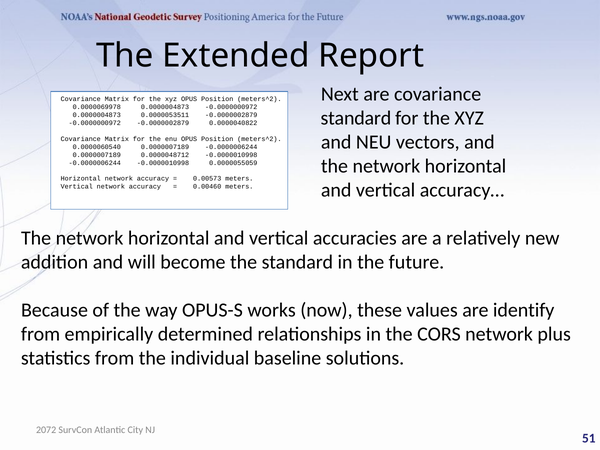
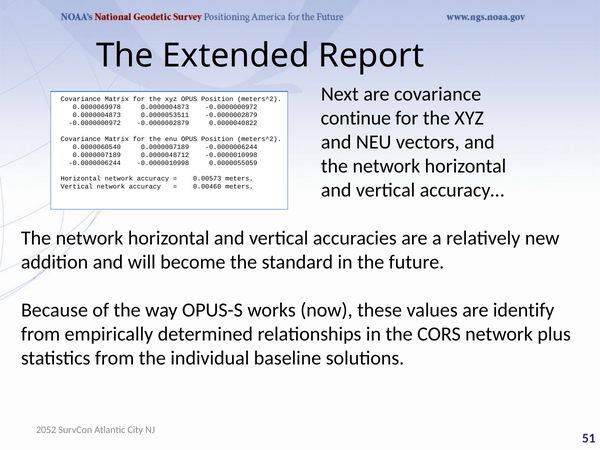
standard: standard -> continue (356, 118)
2072: 2072 -> 2052 (46, 430)
